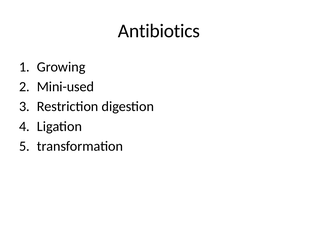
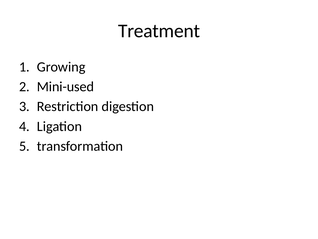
Antibiotics: Antibiotics -> Treatment (159, 31)
